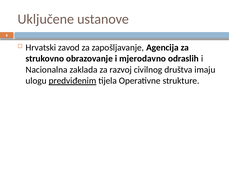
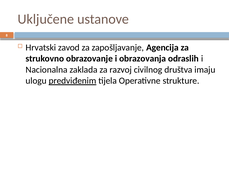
mjerodavno: mjerodavno -> obrazovanja (143, 58)
